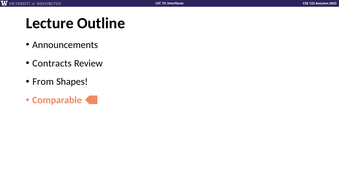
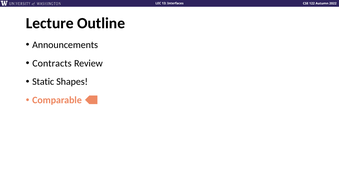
From: From -> Static (43, 82)
